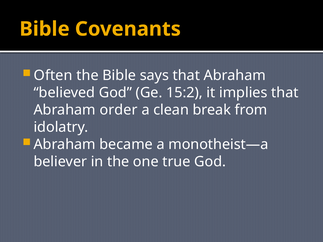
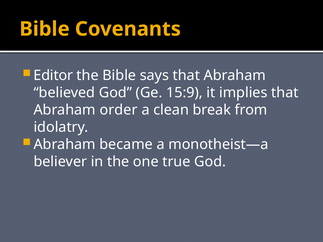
Often: Often -> Editor (53, 76)
15:2: 15:2 -> 15:9 (184, 93)
